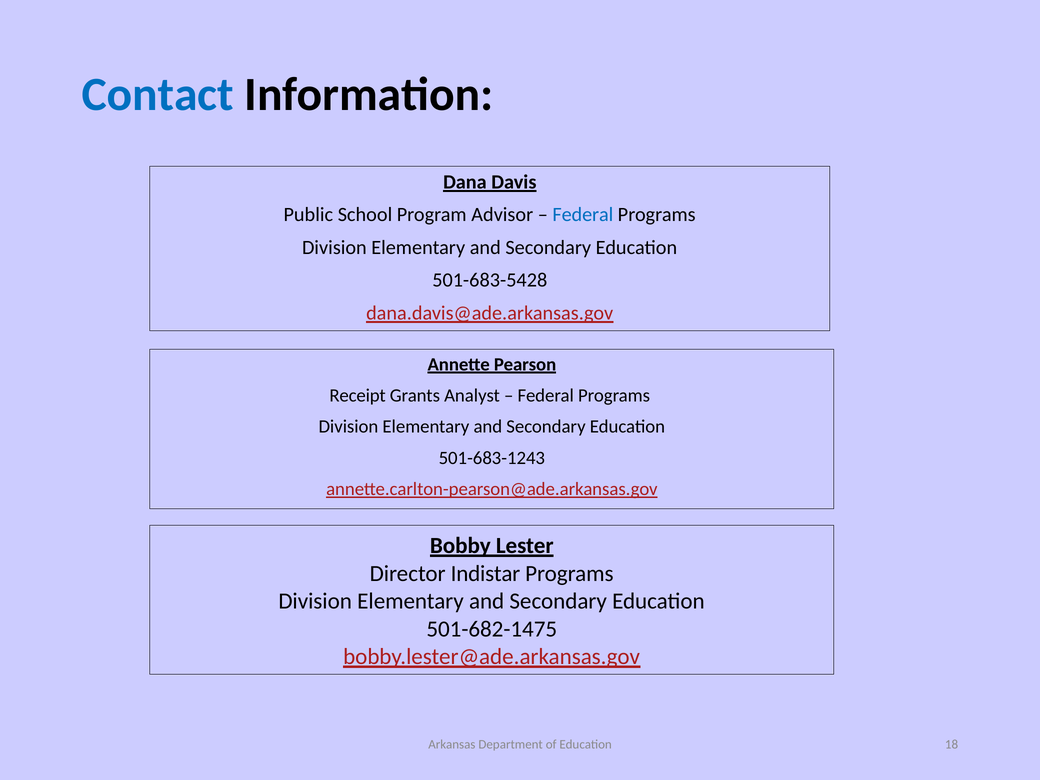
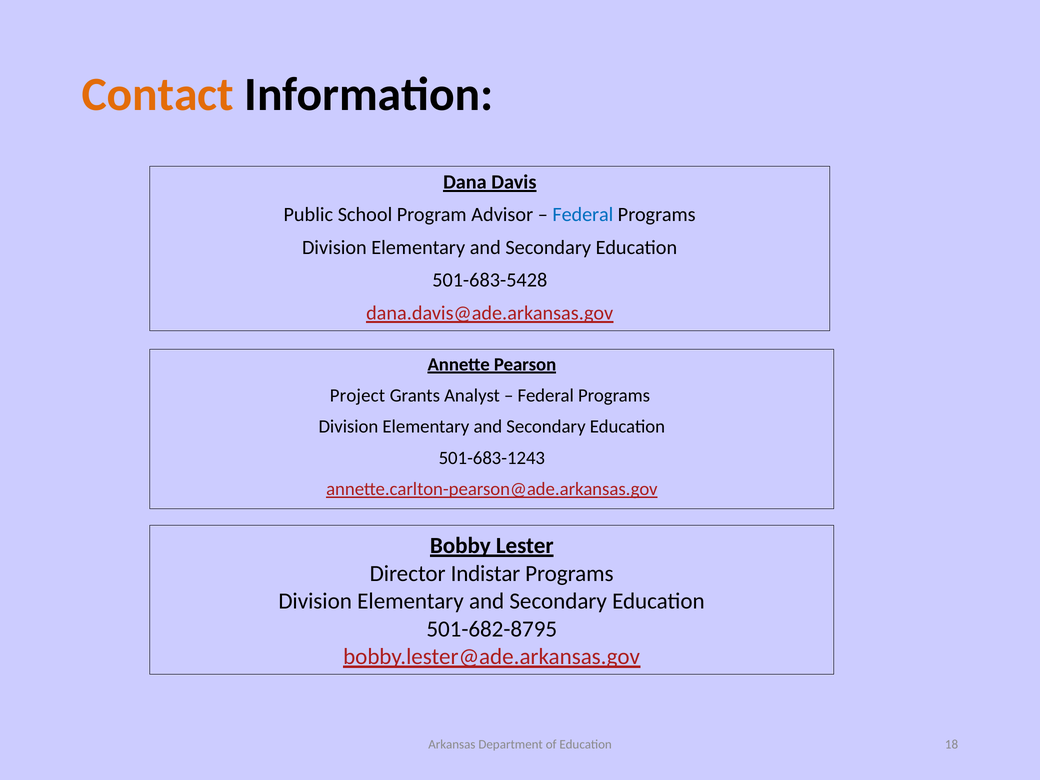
Contact colour: blue -> orange (158, 94)
Receipt: Receipt -> Project (357, 396)
501-682-1475: 501-682-1475 -> 501-682-8795 (492, 629)
